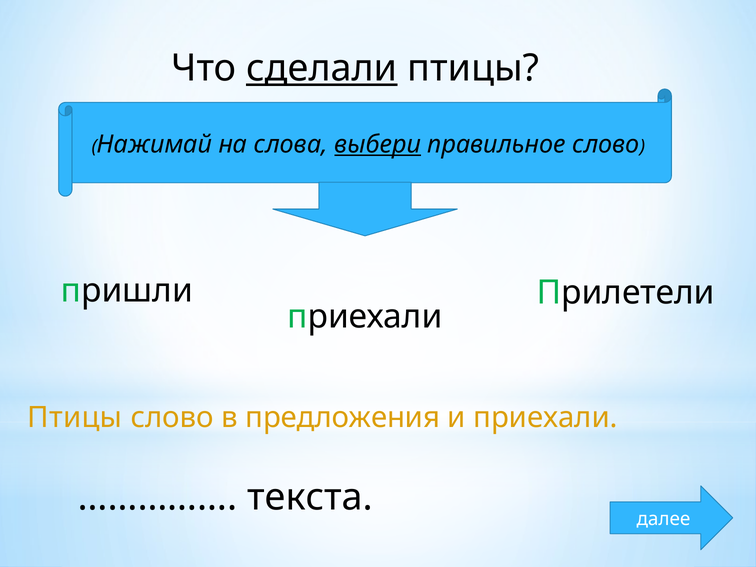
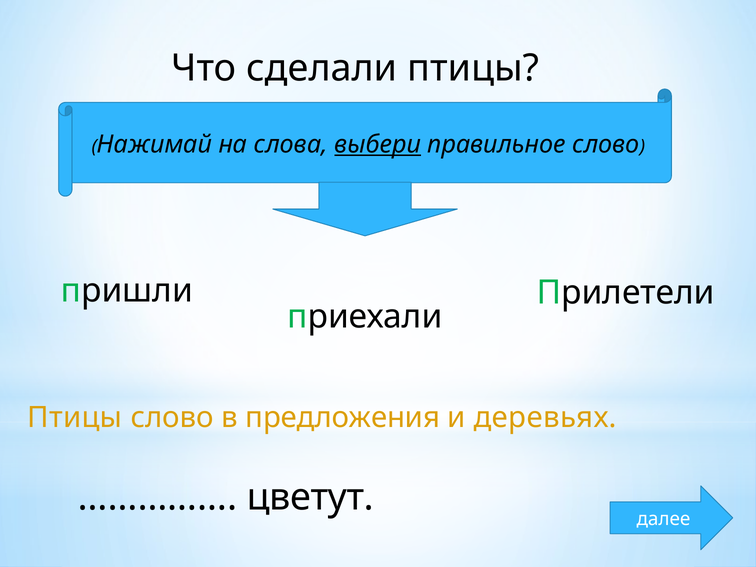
сделали underline: present -> none (322, 68)
и приехали: приехали -> деревьях (545, 418)
текста: текста -> цветут (310, 497)
